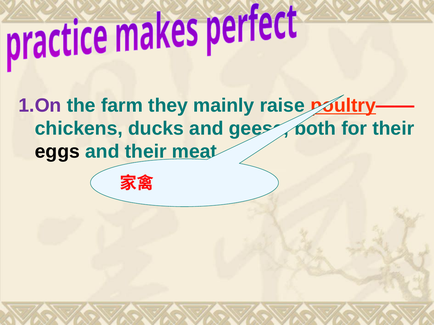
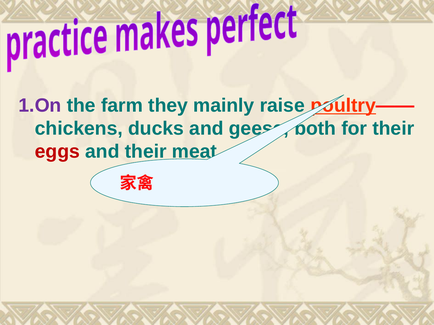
eggs colour: black -> red (57, 152)
